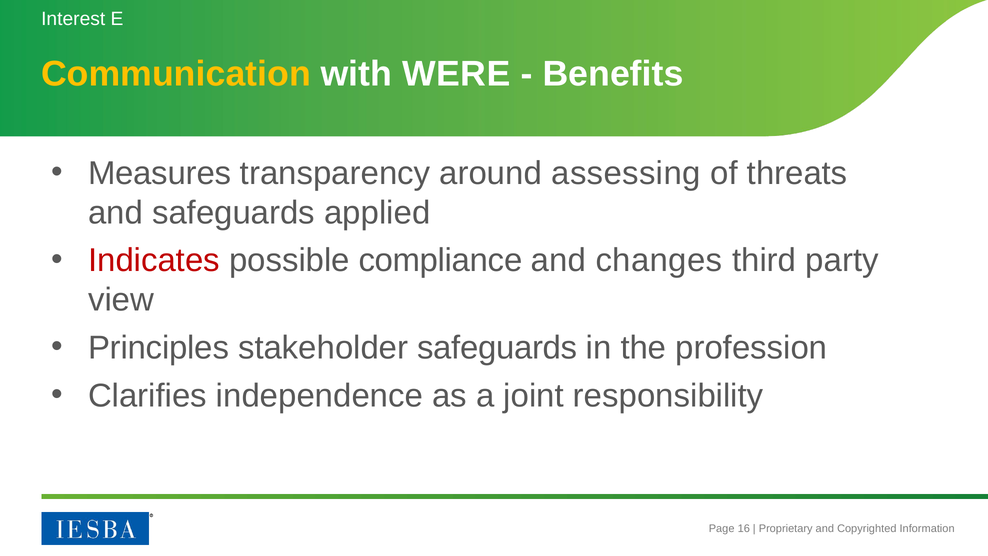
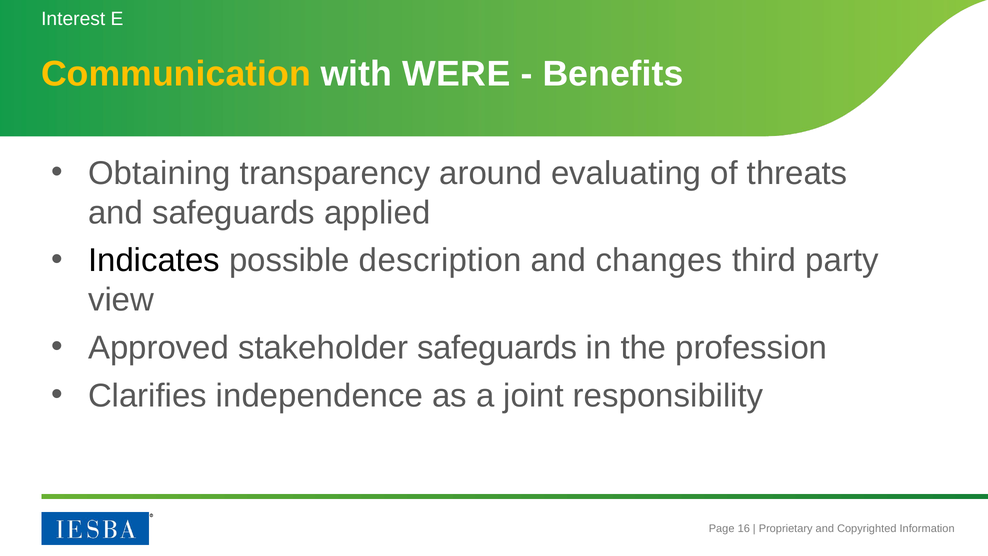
Measures: Measures -> Obtaining (159, 173)
assessing: assessing -> evaluating (626, 173)
Indicates colour: red -> black (154, 260)
compliance: compliance -> description (440, 260)
Principles: Principles -> Approved (158, 348)
